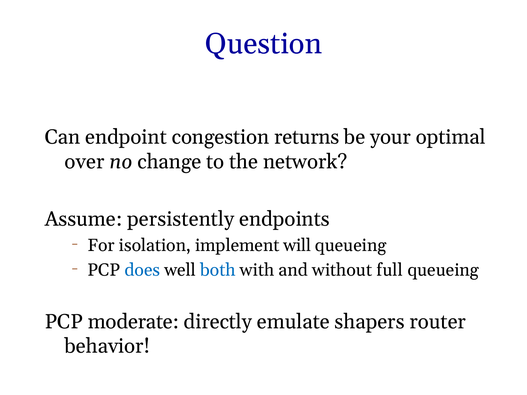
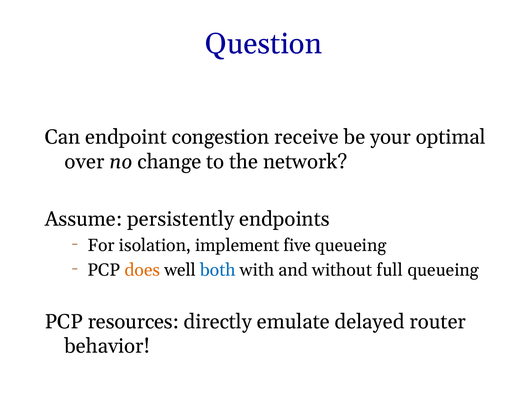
returns: returns -> receive (307, 137)
will: will -> five (297, 246)
does colour: blue -> orange (142, 270)
moderate: moderate -> resources (133, 322)
shapers: shapers -> delayed (370, 322)
